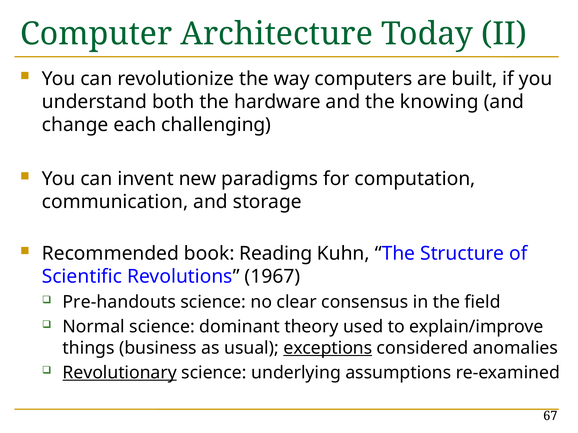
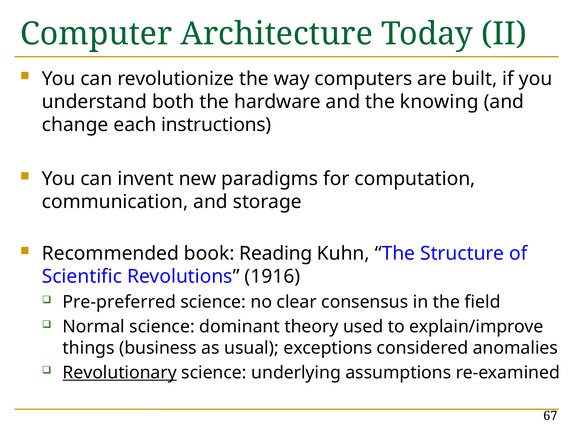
challenging: challenging -> instructions (216, 125)
1967: 1967 -> 1916 (272, 277)
Pre-handouts: Pre-handouts -> Pre-preferred (119, 302)
exceptions underline: present -> none (328, 348)
